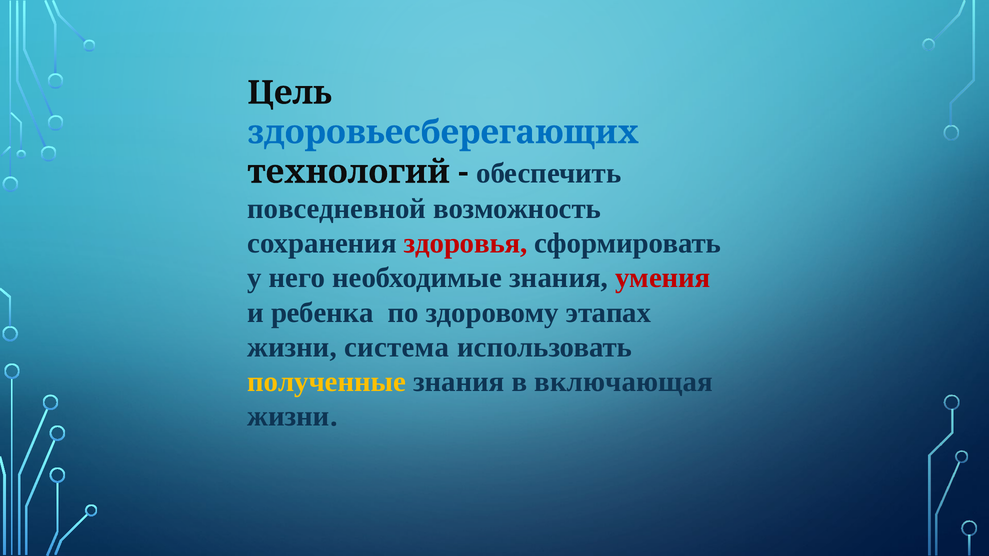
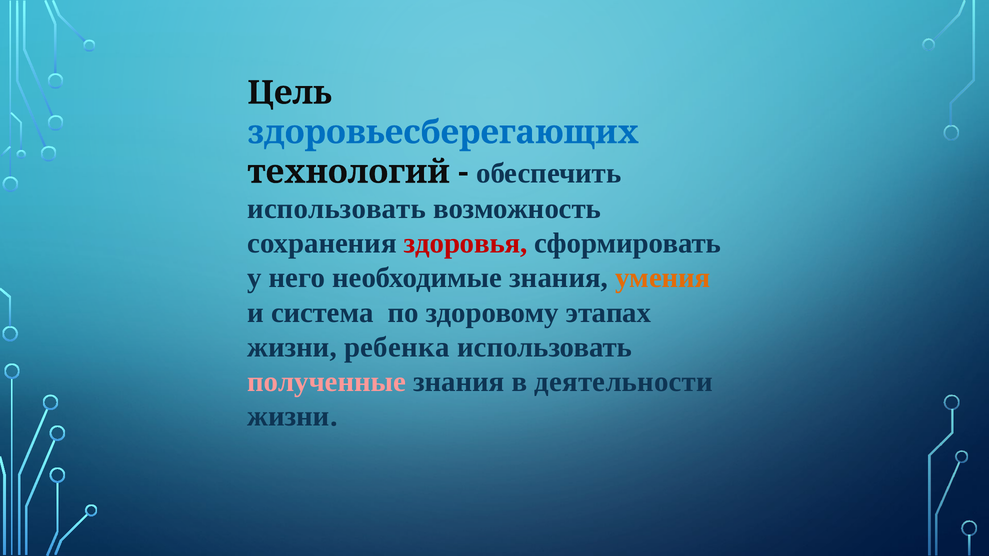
повседневной: повседневной -> использовать (337, 209)
умения colour: red -> orange (663, 278)
ребенка: ребенка -> система (322, 313)
система: система -> ребенка (397, 347)
полученные colour: yellow -> pink (327, 382)
включающая: включающая -> деятельности (624, 382)
